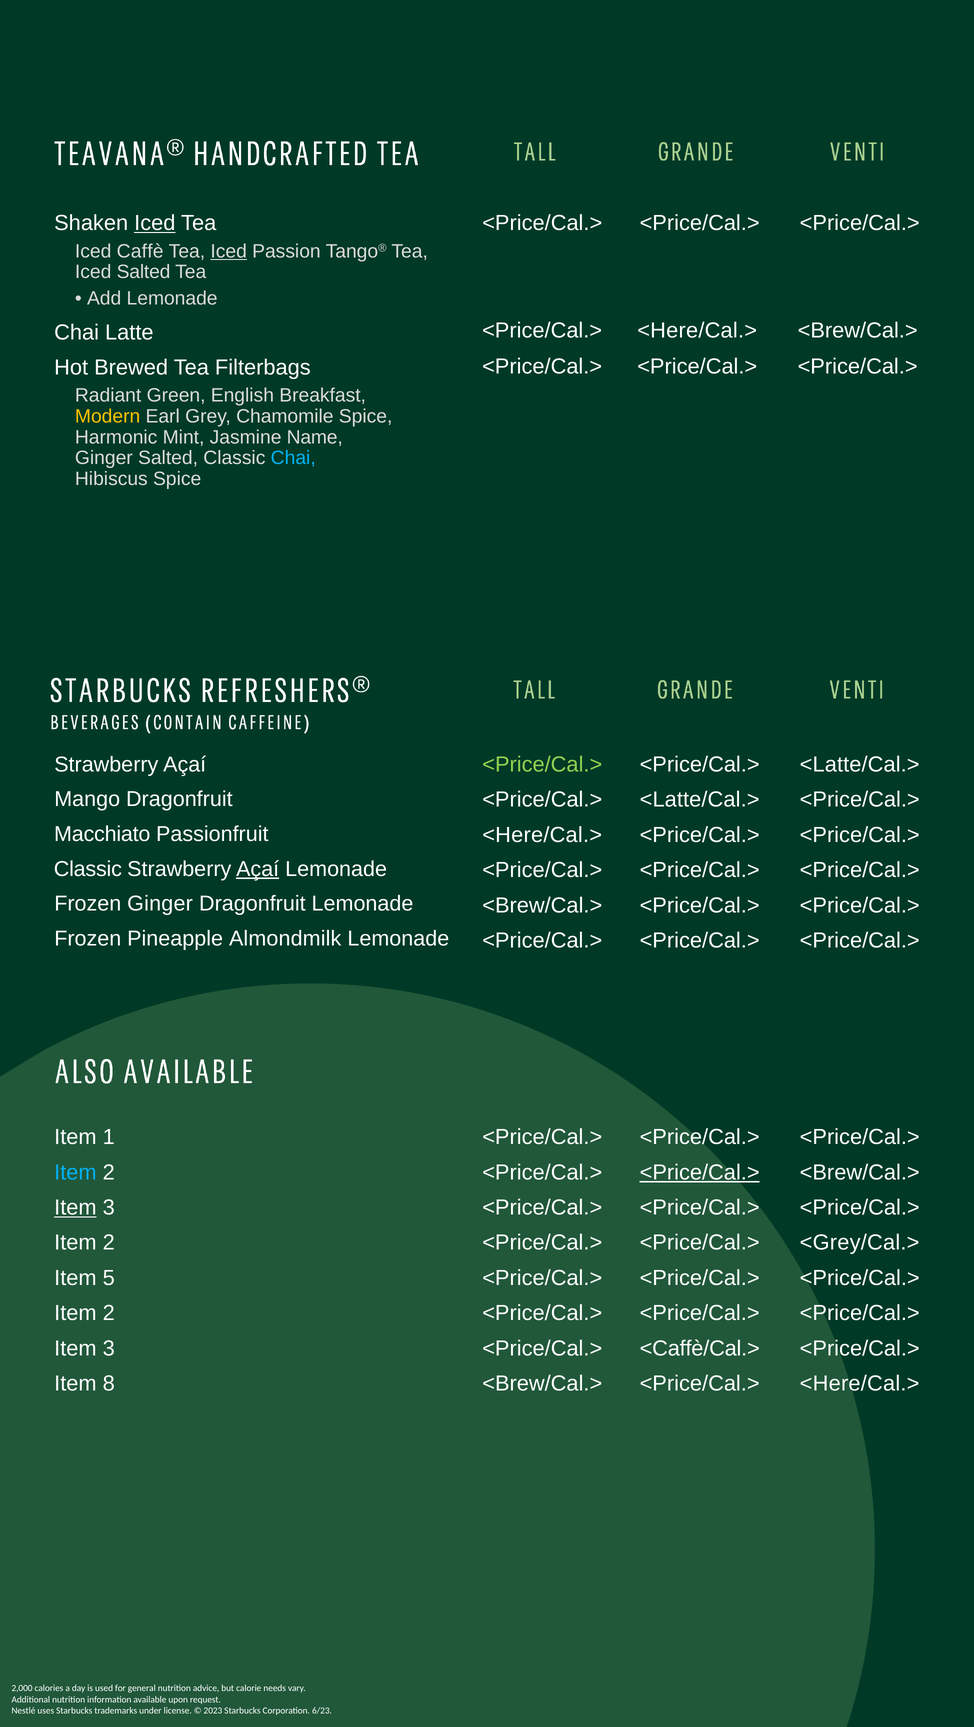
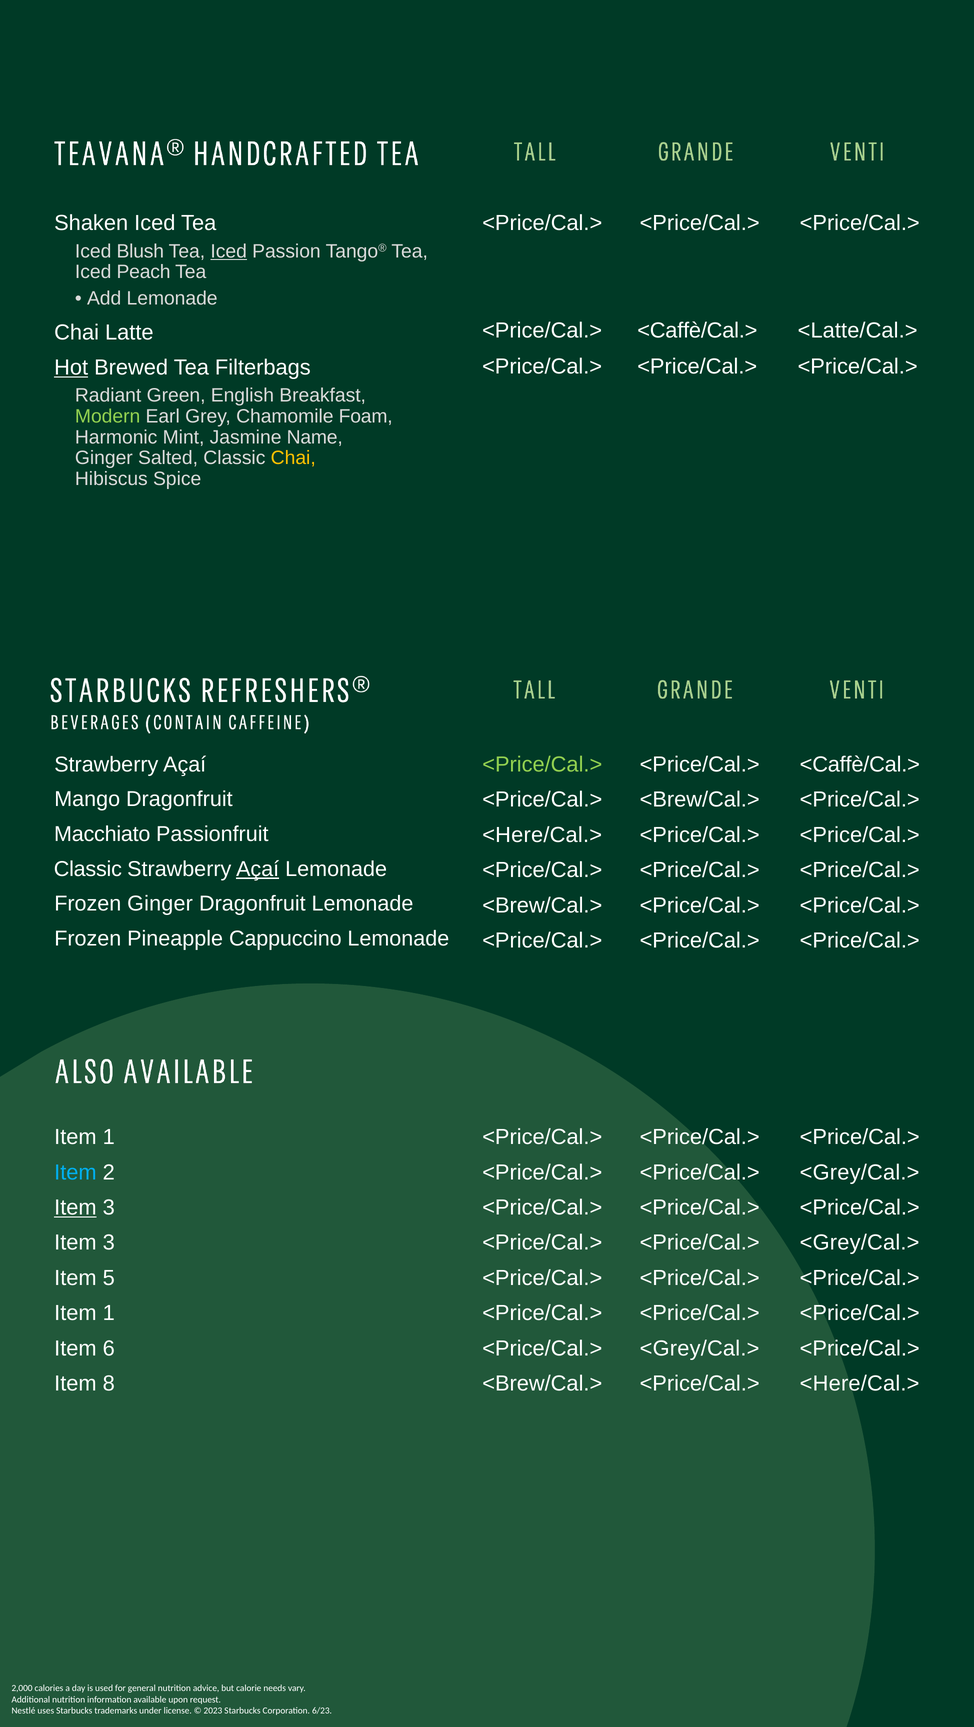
Iced underline: present -> none (155, 223)
Caffè: Caffè -> Blush (140, 251)
Iced Salted: Salted -> Peach (144, 272)
<Here/Cal.>: <Here/Cal.> -> <Caffè/Cal.> (697, 330)
<Brew/Cal.>: <Brew/Cal.> -> <Latte/Cal.> (858, 330)
Hot underline: none -> present (71, 368)
Modern colour: yellow -> light green (108, 416)
Chamomile Spice: Spice -> Foam (366, 416)
Chai colour: light blue -> yellow (293, 458)
<Latte/Cal.>: <Latte/Cal.> -> <Caffè/Cal.> (860, 764)
<Latte/Cal.>: <Latte/Cal.> -> <Brew/Cal.> (700, 800)
Almondmilk: Almondmilk -> Cappuccino (285, 938)
<Price/Cal.> underline: present -> none (700, 1172)
<Brew/Cal.>: <Brew/Cal.> -> <Grey/Cal.> (860, 1172)
2: 2 -> 3 (109, 1242)
2: 2 -> 1 (109, 1313)
3: 3 -> 6 (109, 1348)
<Caffè/Cal.>: <Caffè/Cal.> -> <Grey/Cal.> (700, 1348)
